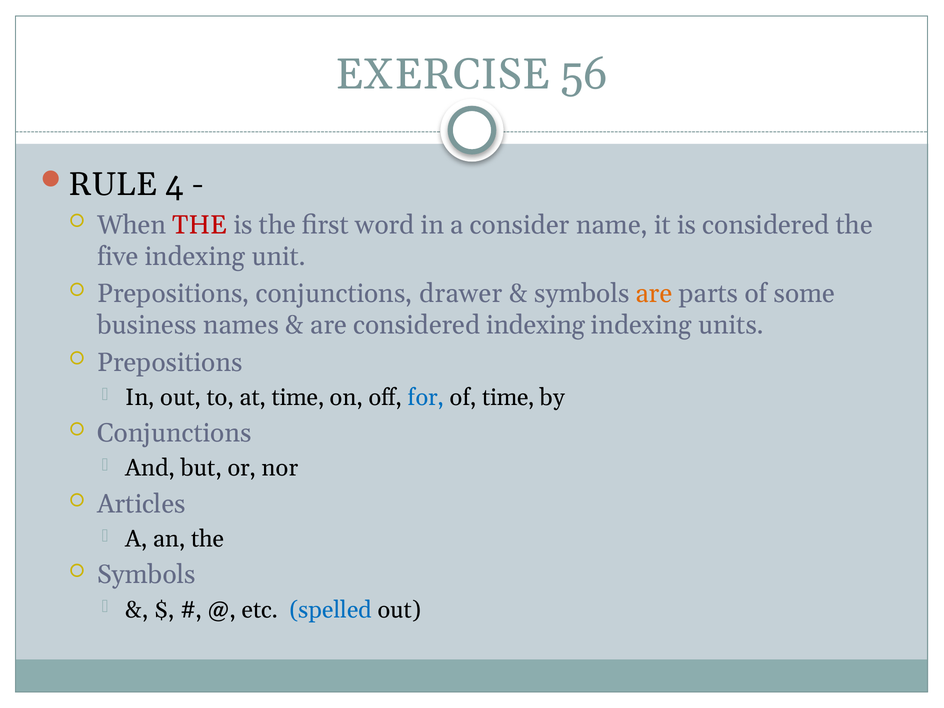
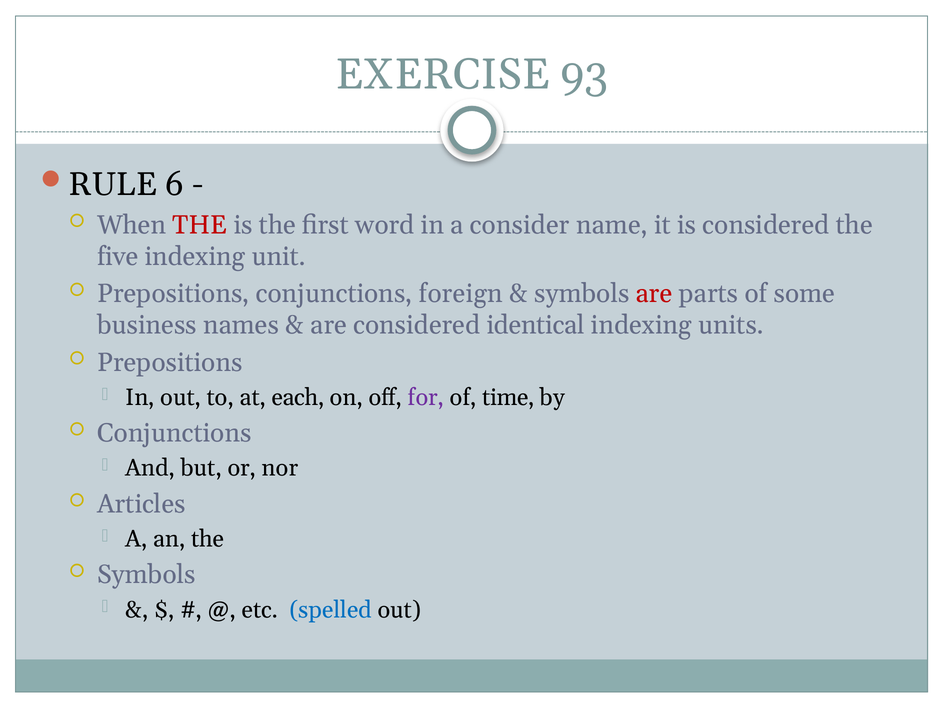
56: 56 -> 93 (584, 74)
4: 4 -> 6 (175, 184)
drawer: drawer -> foreign (461, 294)
are colour: orange -> red (654, 294)
considered indexing: indexing -> identical (536, 325)
at time: time -> each (298, 397)
for colour: blue -> purple (426, 397)
